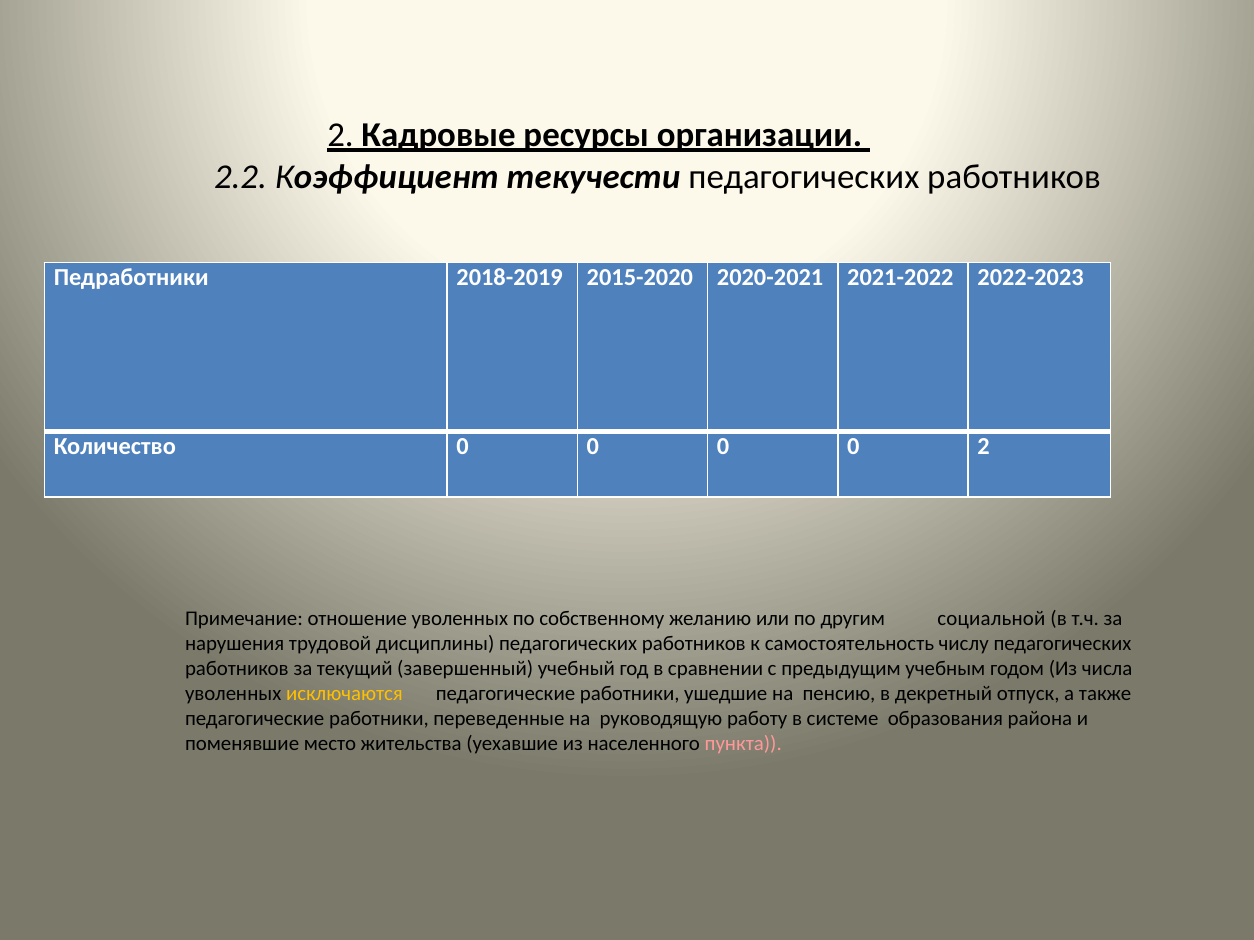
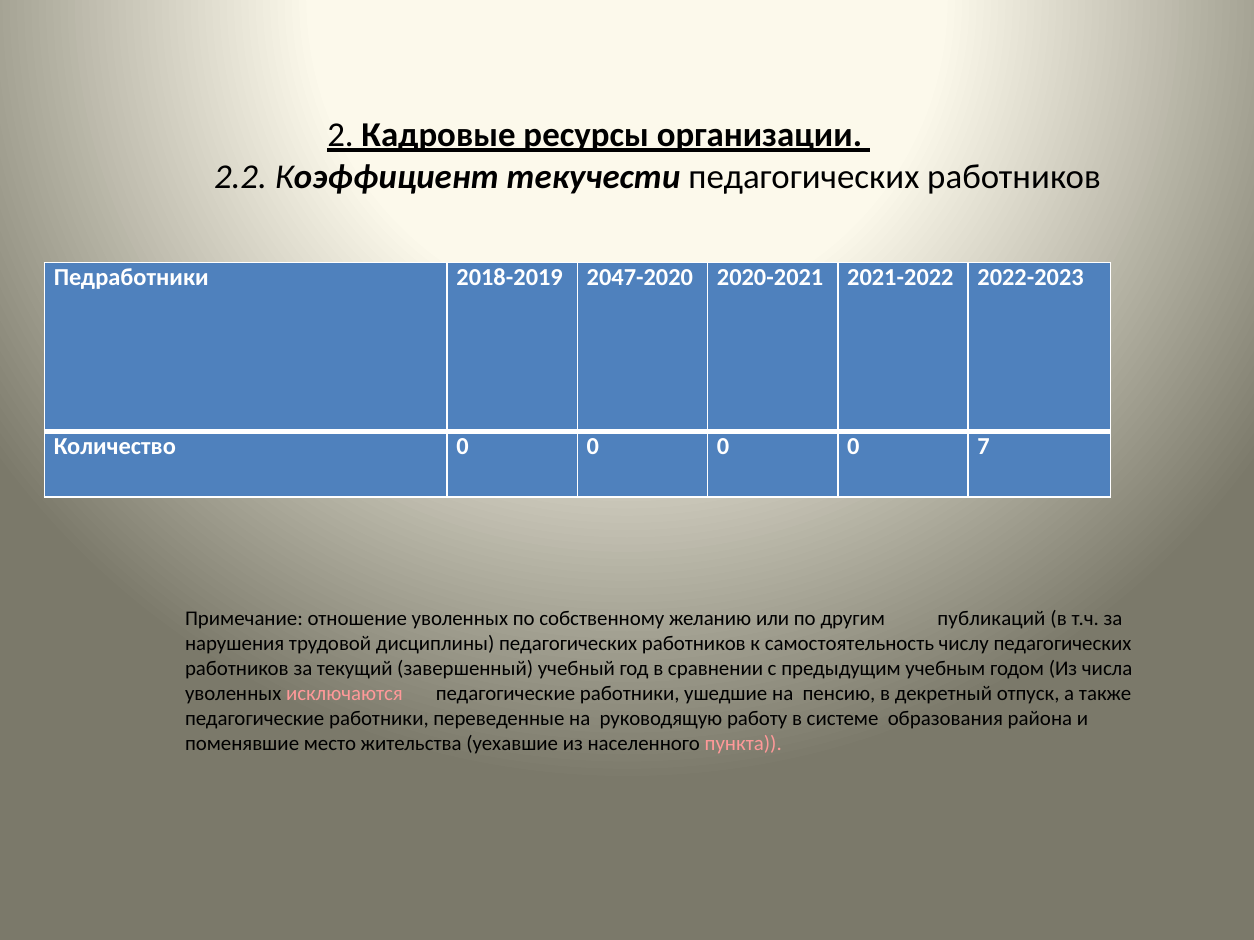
2015-2020: 2015-2020 -> 2047-2020 (640, 278)
0 2: 2 -> 7 (984, 447)
социальной: социальной -> публикаций (991, 619)
исключаются colour: yellow -> pink (344, 694)
